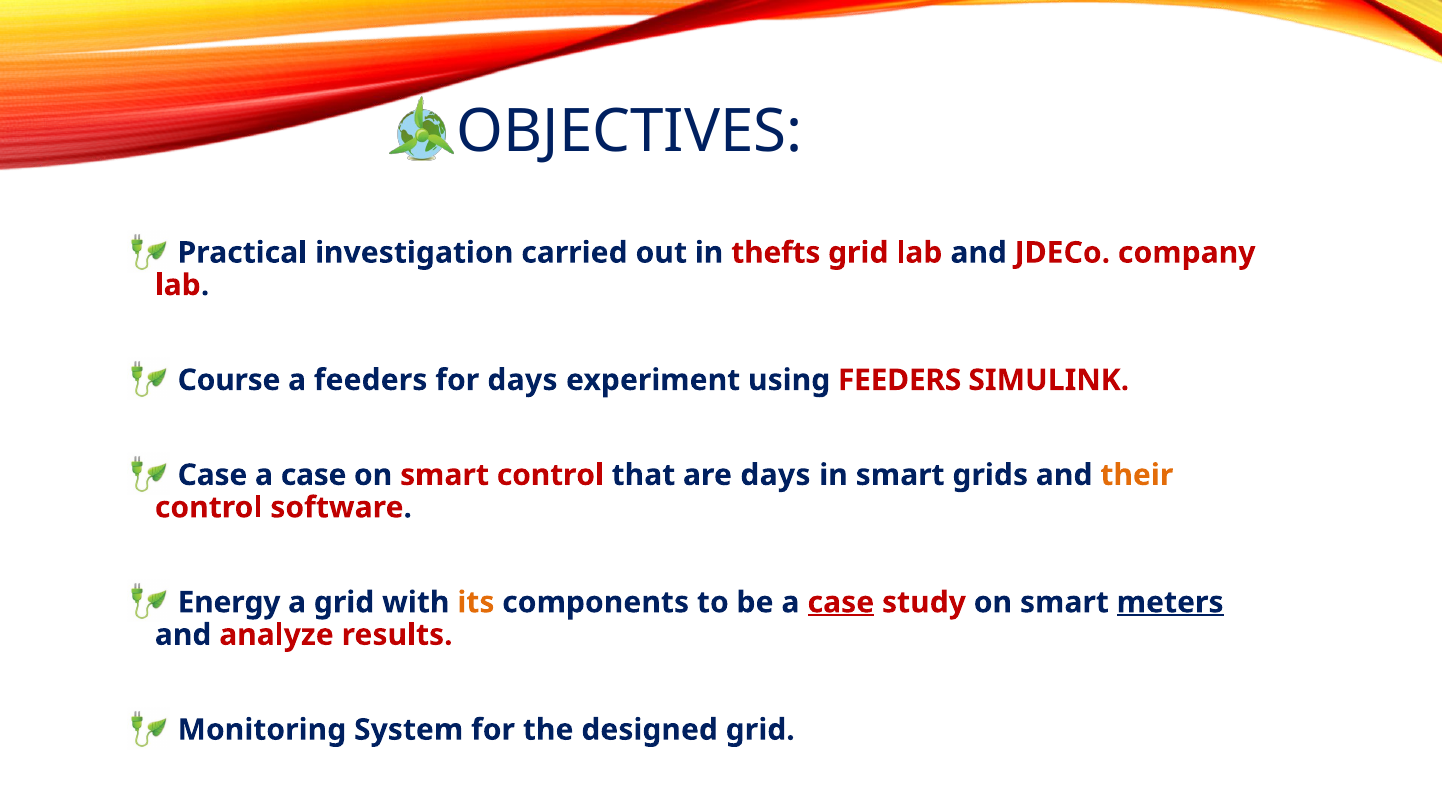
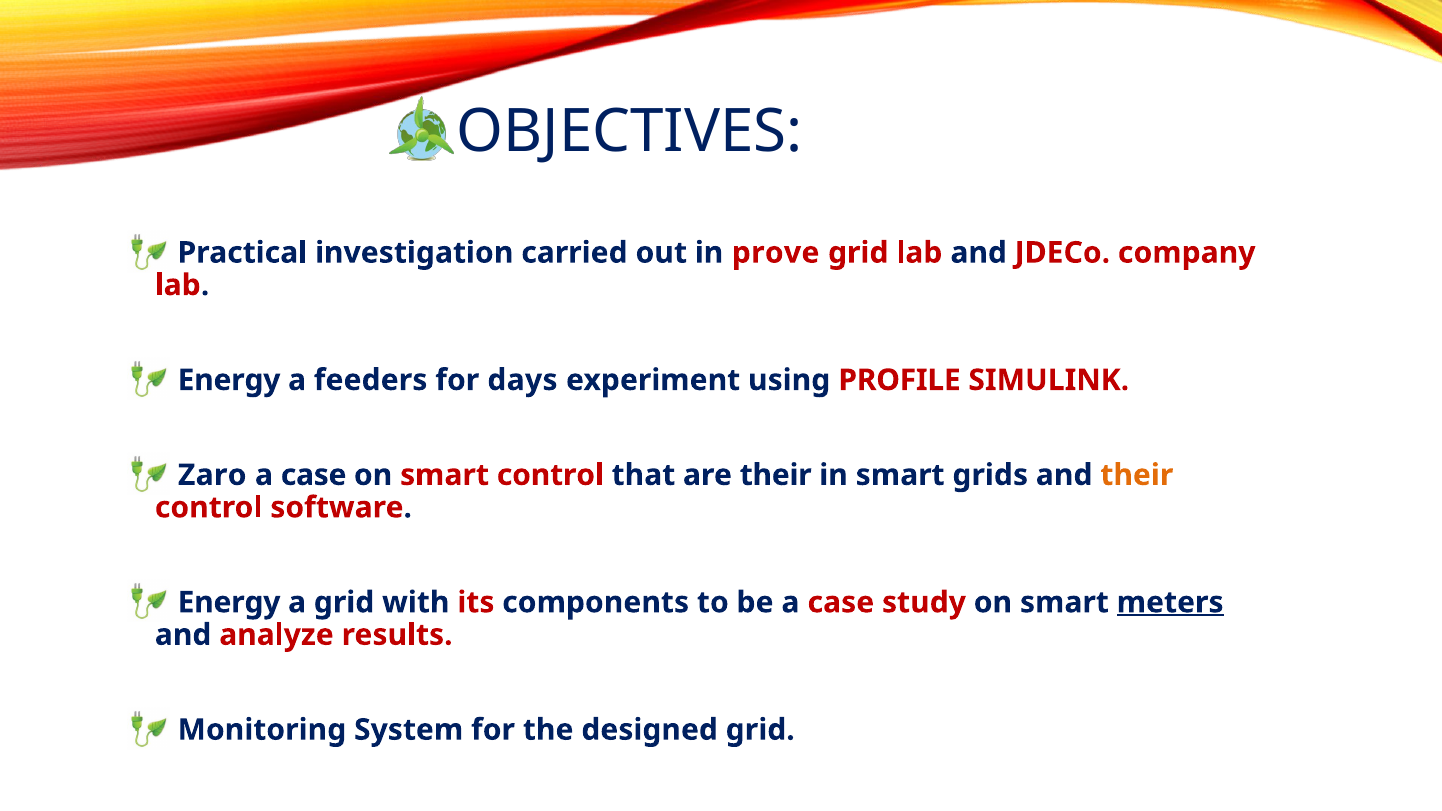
thefts: thefts -> prove (776, 253)
Course: Course -> Energy (229, 380)
using FEEDERS: FEEDERS -> PROFILE (900, 380)
Case: Case -> Zaro (212, 475)
are days: days -> their (776, 475)
its colour: orange -> red (476, 603)
case underline: present -> none (841, 603)
